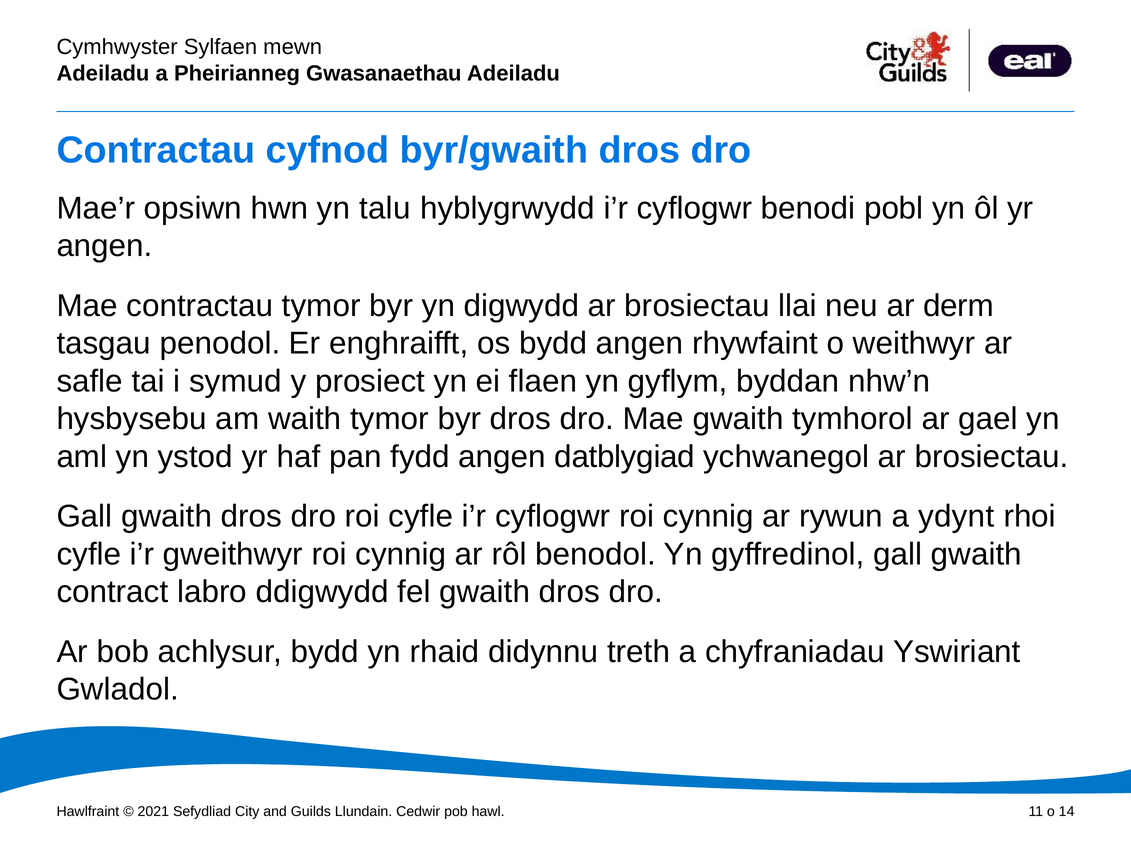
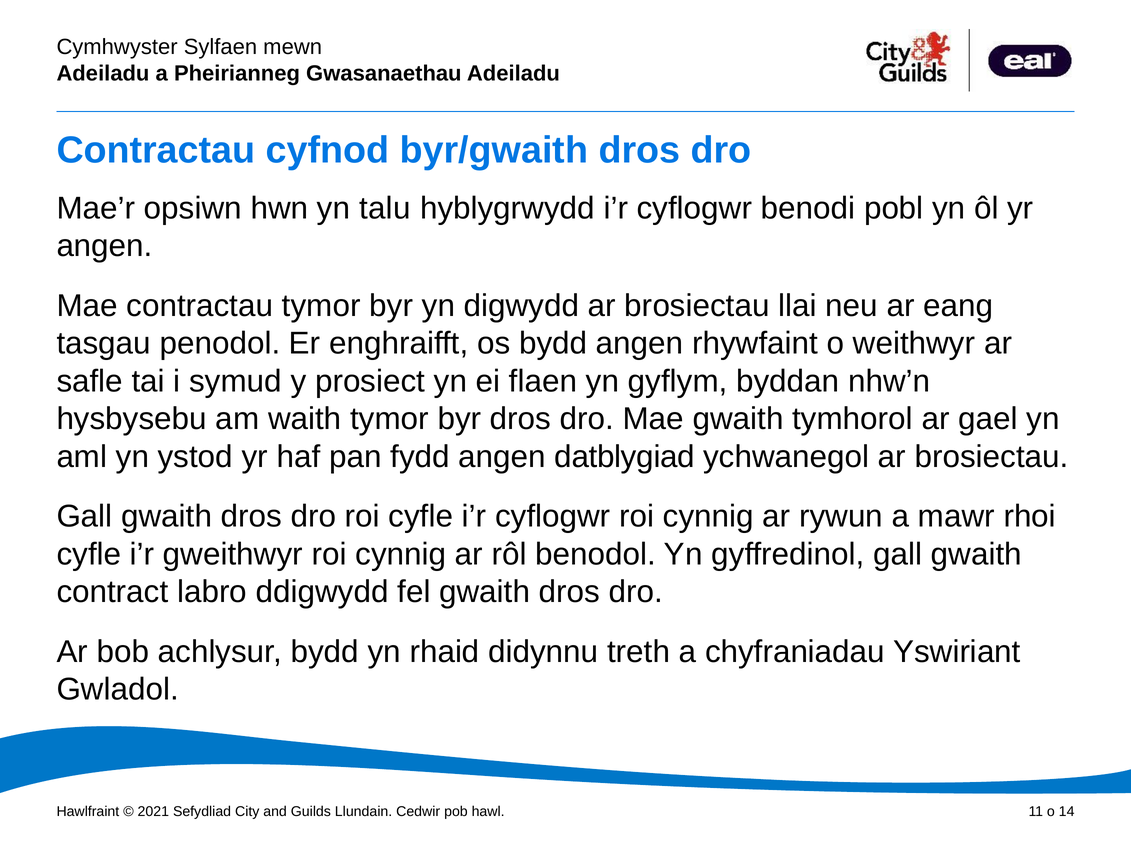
derm: derm -> eang (958, 305)
ydynt: ydynt -> mawr (956, 516)
